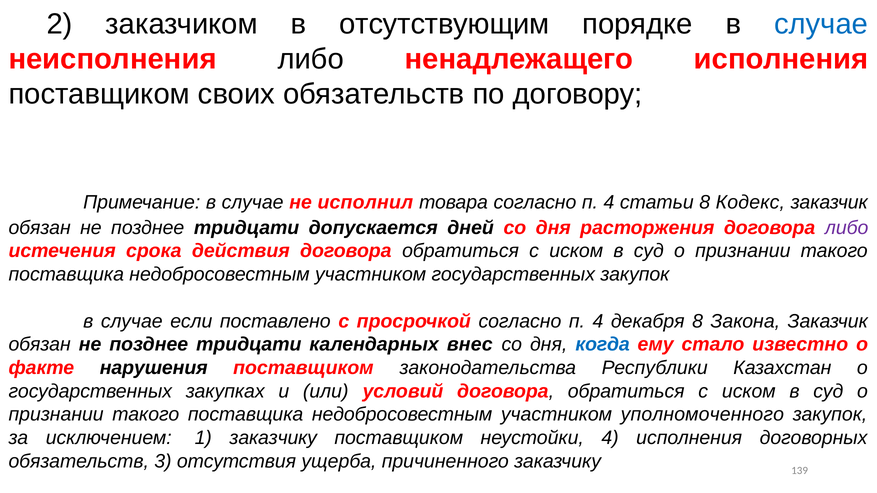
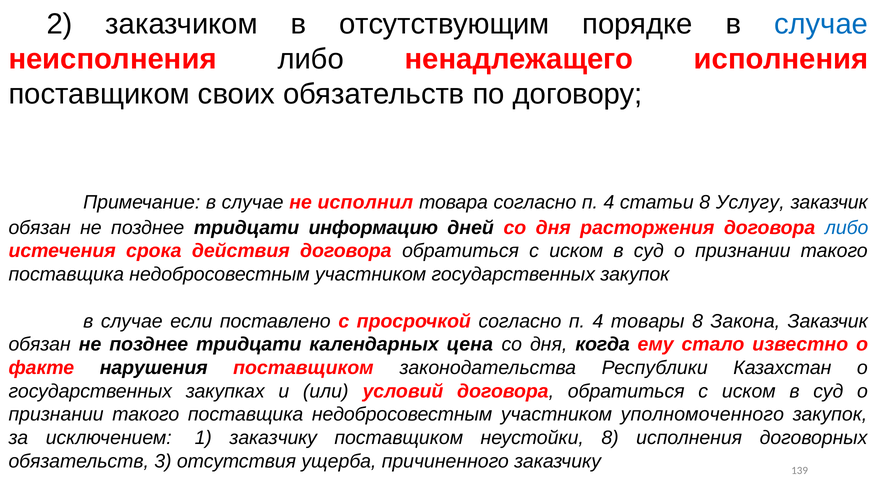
Кодекс: Кодекс -> Услугу (750, 203)
допускается: допускается -> информацию (373, 228)
либо colour: purple -> blue (847, 228)
декабря: декабря -> товары (648, 321)
внес: внес -> цена (470, 345)
когда colour: blue -> black (603, 345)
неустойки 4: 4 -> 8 (610, 438)
